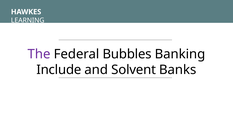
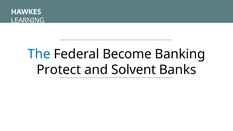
The colour: purple -> blue (39, 54)
Bubbles: Bubbles -> Become (127, 54)
Include: Include -> Protect (59, 70)
